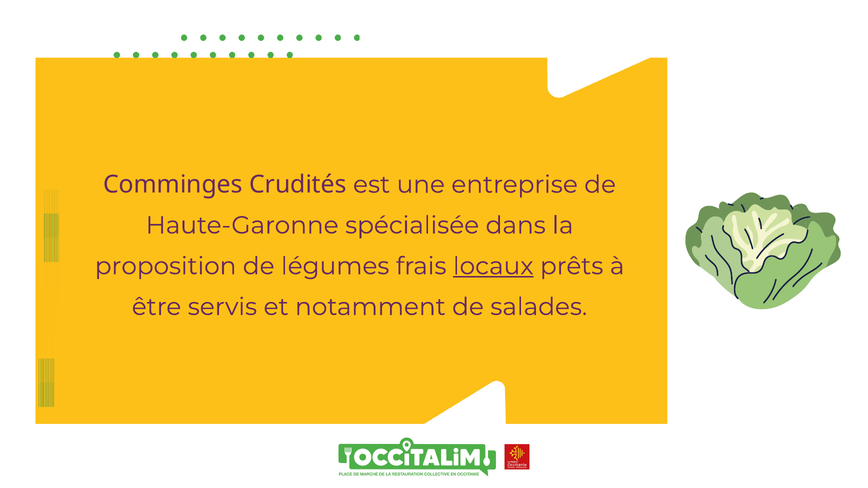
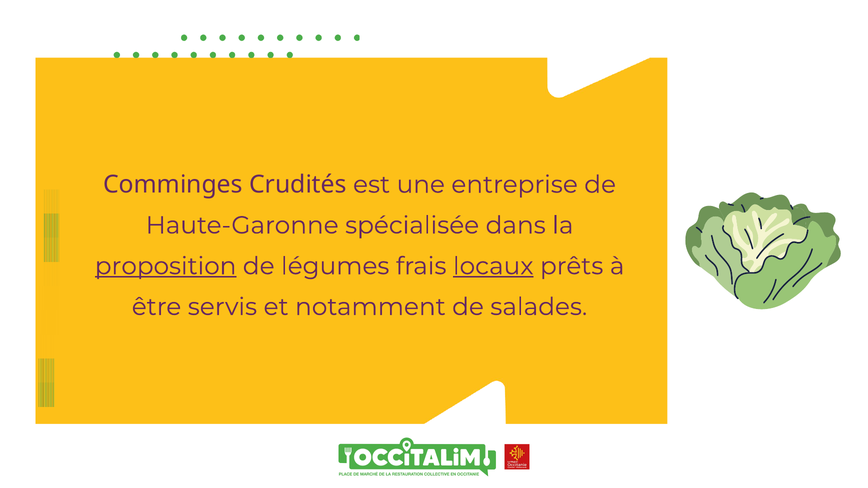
proposition underline: none -> present (166, 266)
